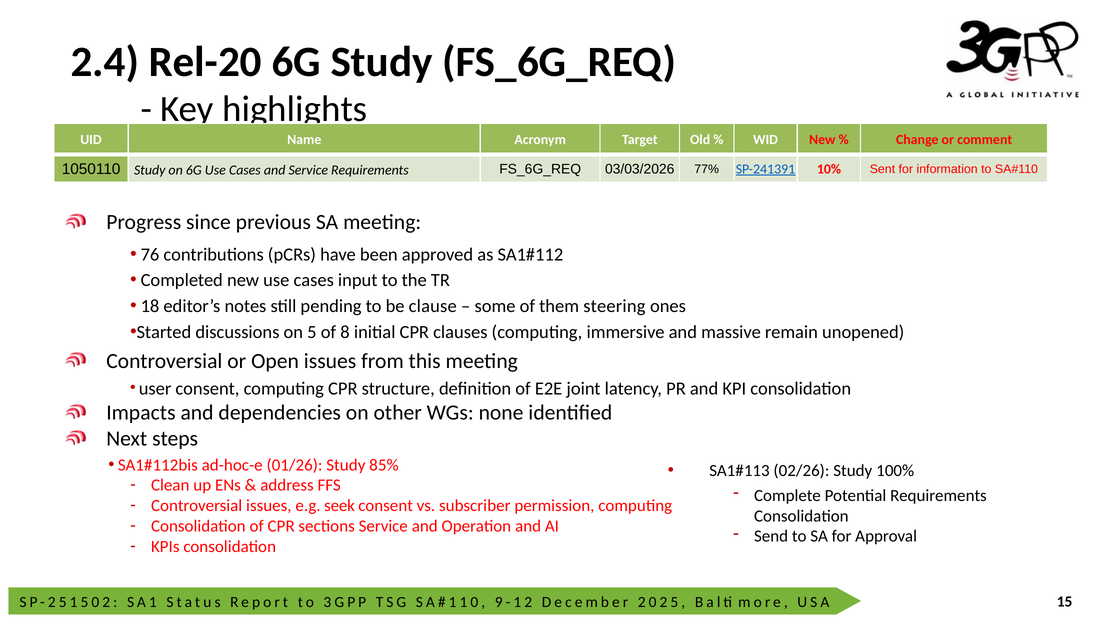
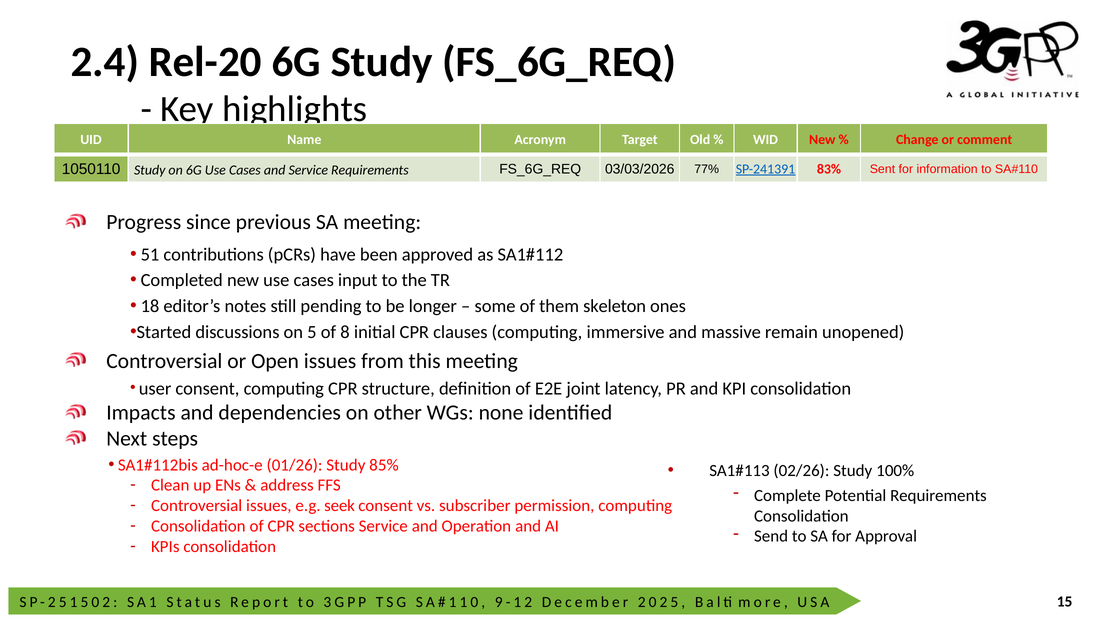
10%: 10% -> 83% (829, 169)
76: 76 -> 51 (150, 254)
clause: clause -> longer (433, 306)
steering: steering -> skeleton (615, 306)
